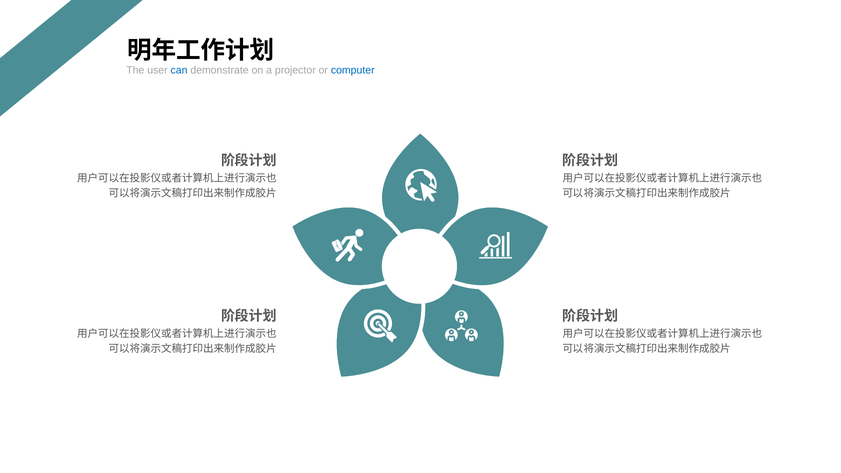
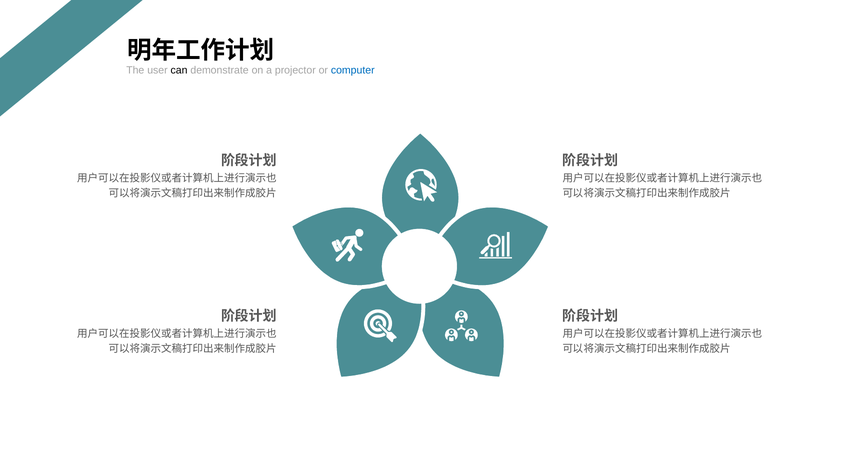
can colour: blue -> black (179, 70)
